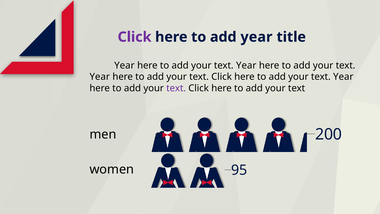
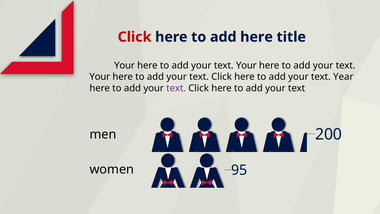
Click colour: purple -> red (135, 37)
add year: year -> here (257, 37)
Year: Year -> Your (125, 65)
Year: Year -> Your (246, 65)
Year: Year -> Your (100, 77)
